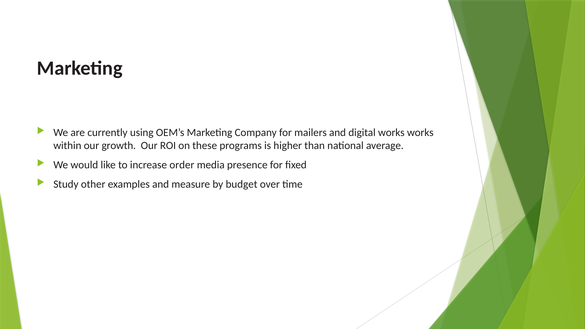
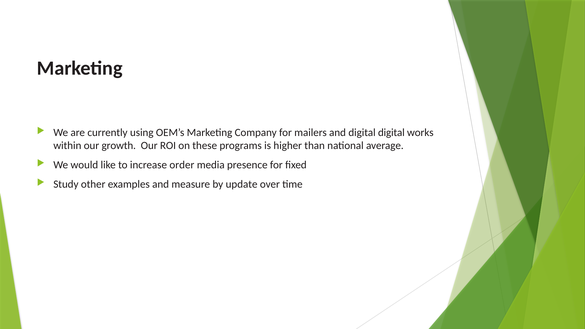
digital works: works -> digital (391, 132)
budget: budget -> update (242, 184)
